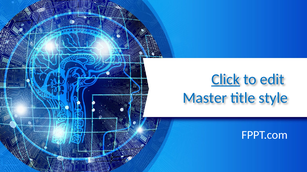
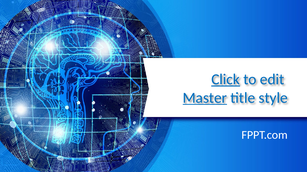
Master underline: none -> present (205, 98)
